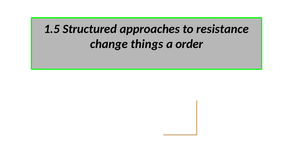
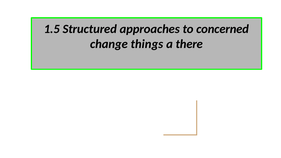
resistance: resistance -> concerned (223, 29)
order: order -> there (189, 44)
